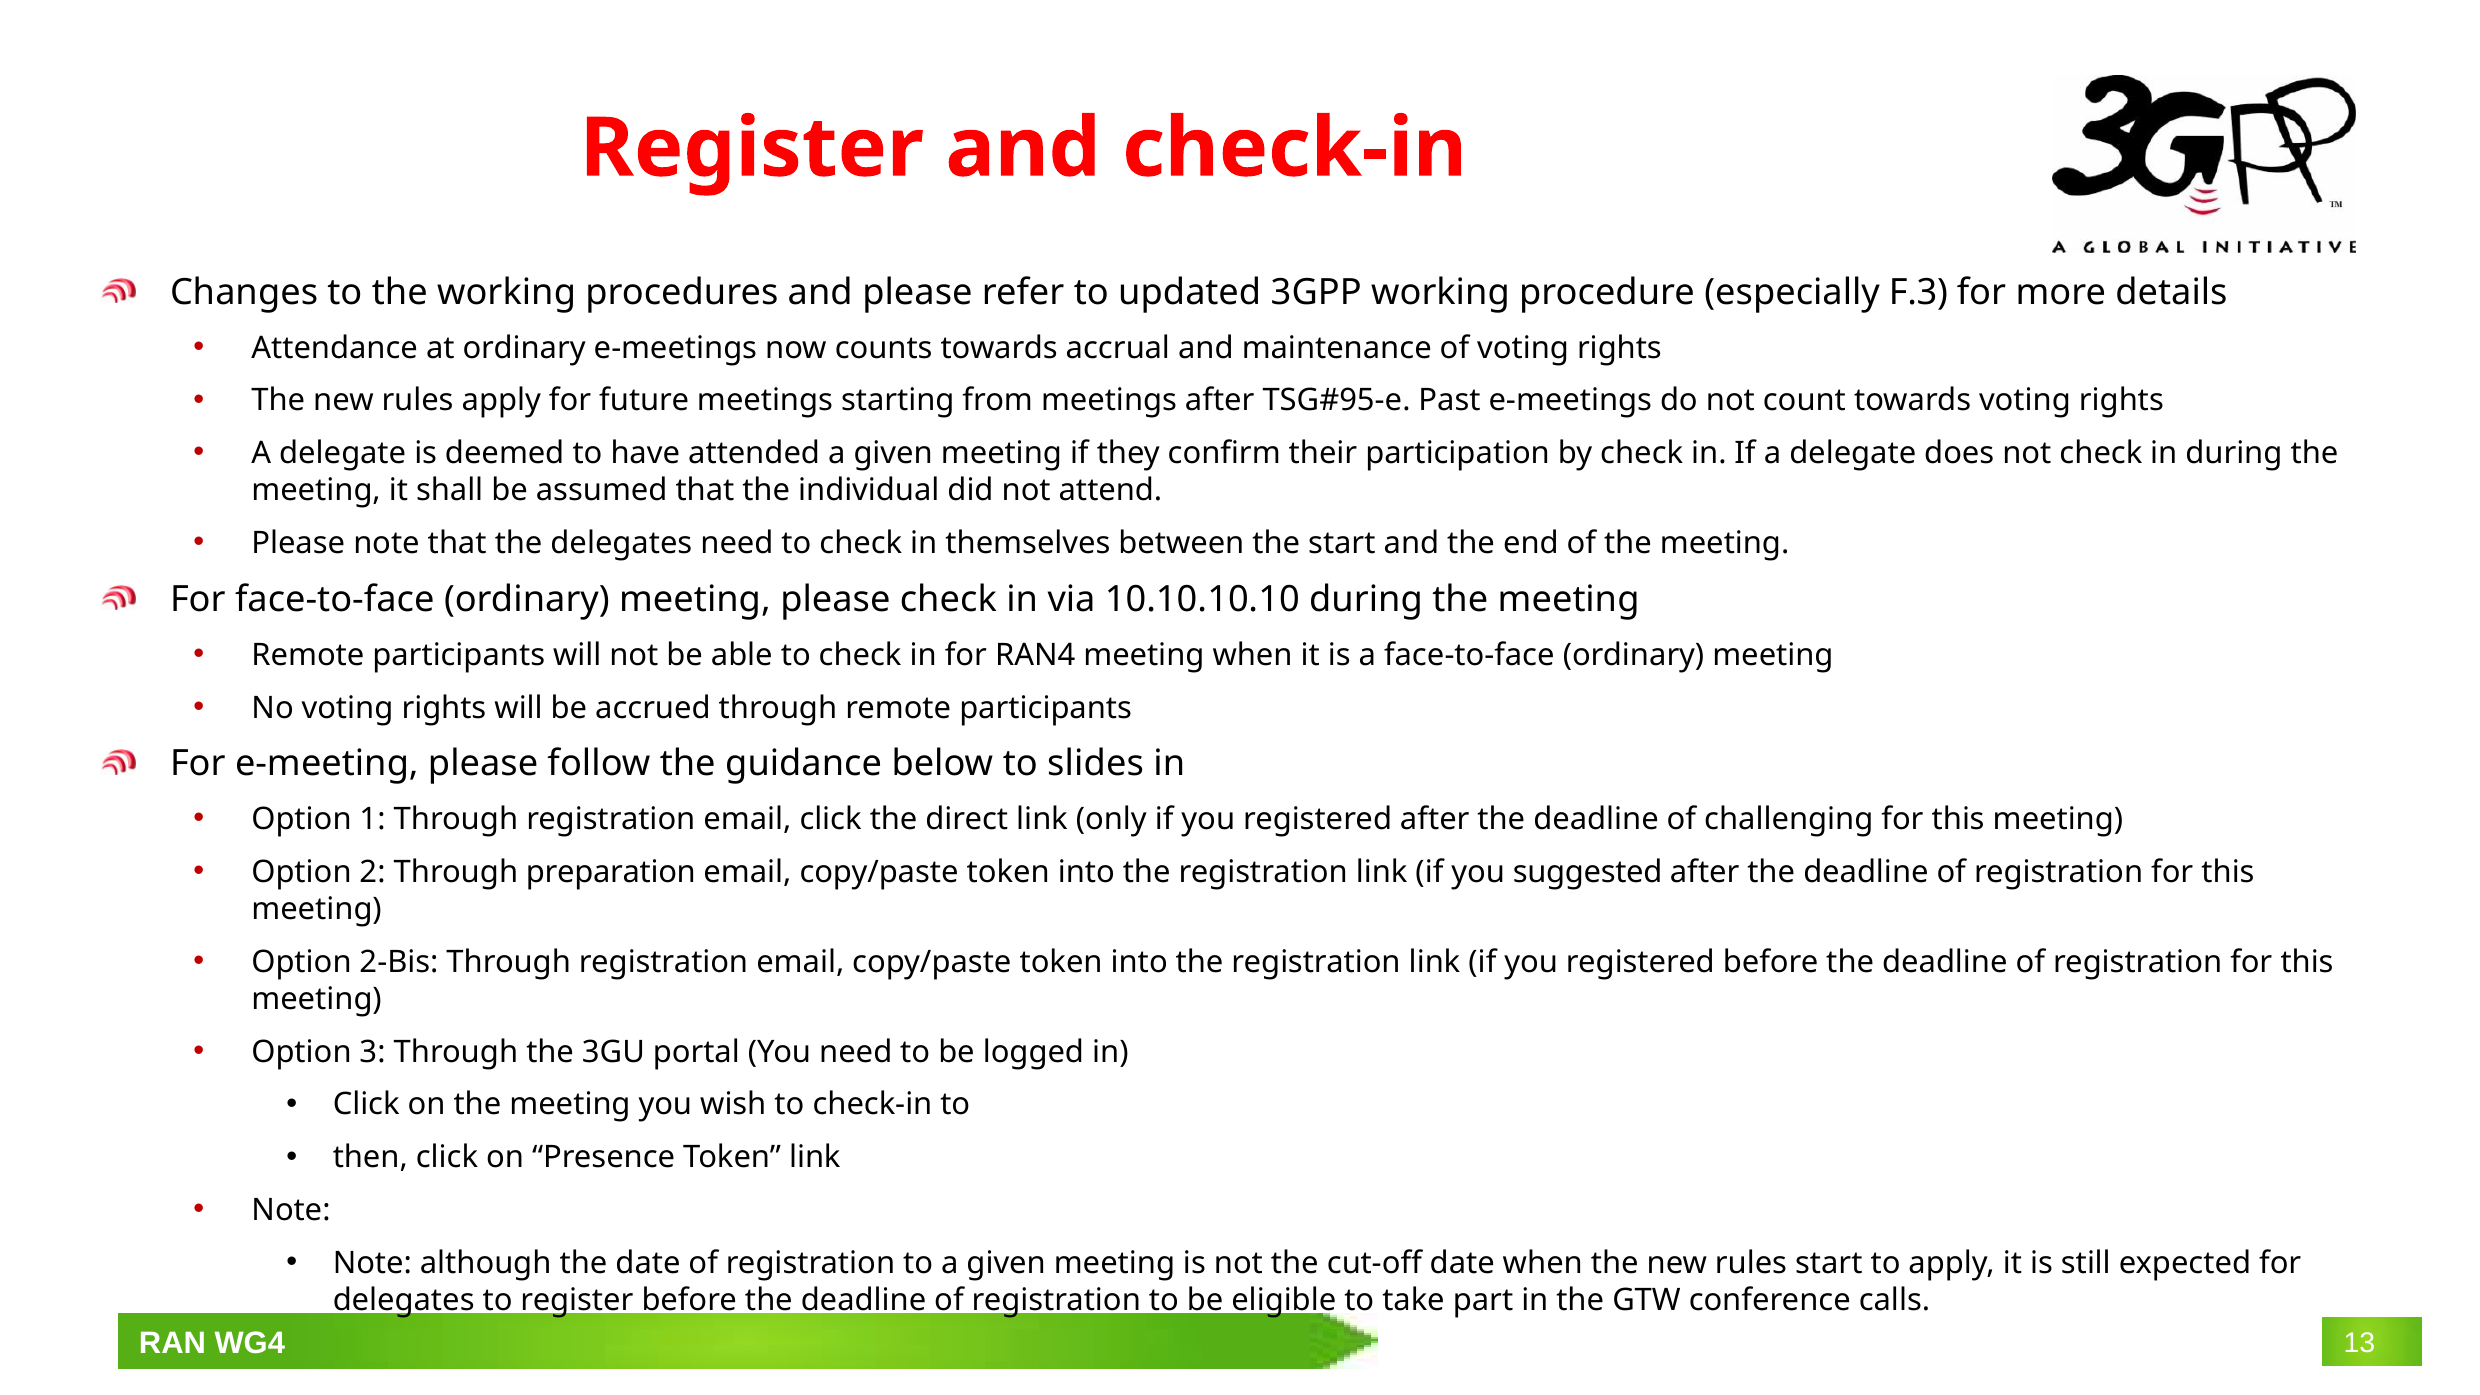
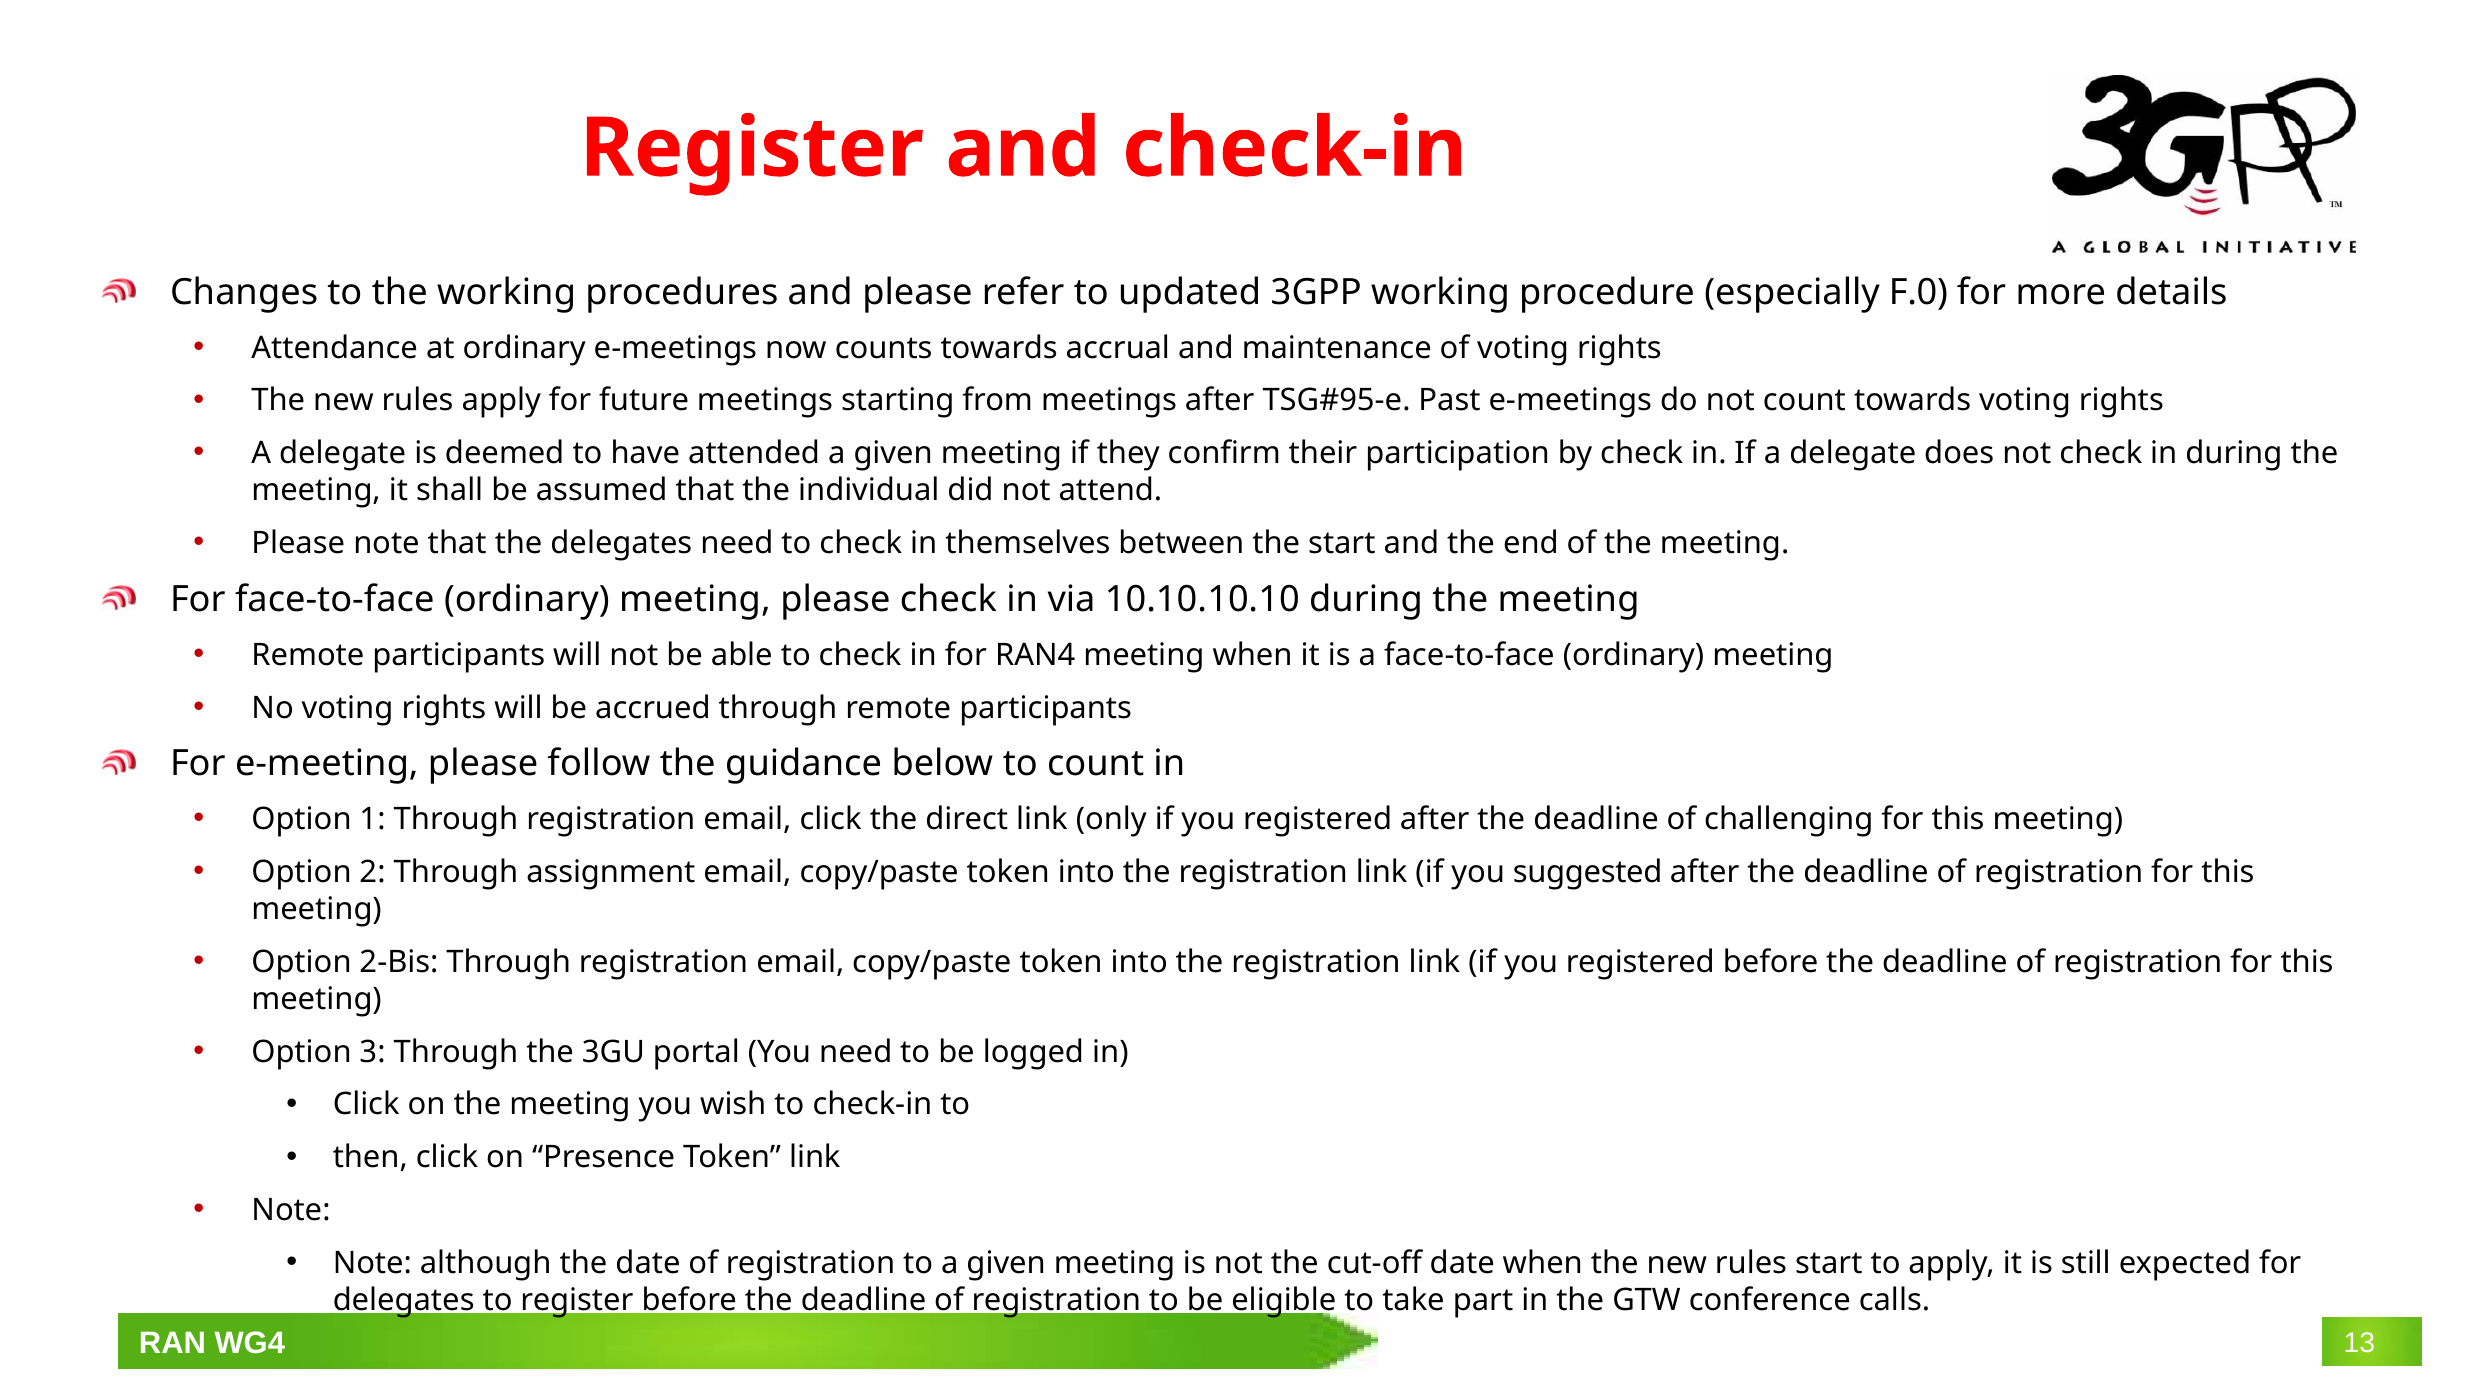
F.3: F.3 -> F.0 (1918, 293)
to slides: slides -> count (1096, 764)
preparation: preparation -> assignment (611, 872)
